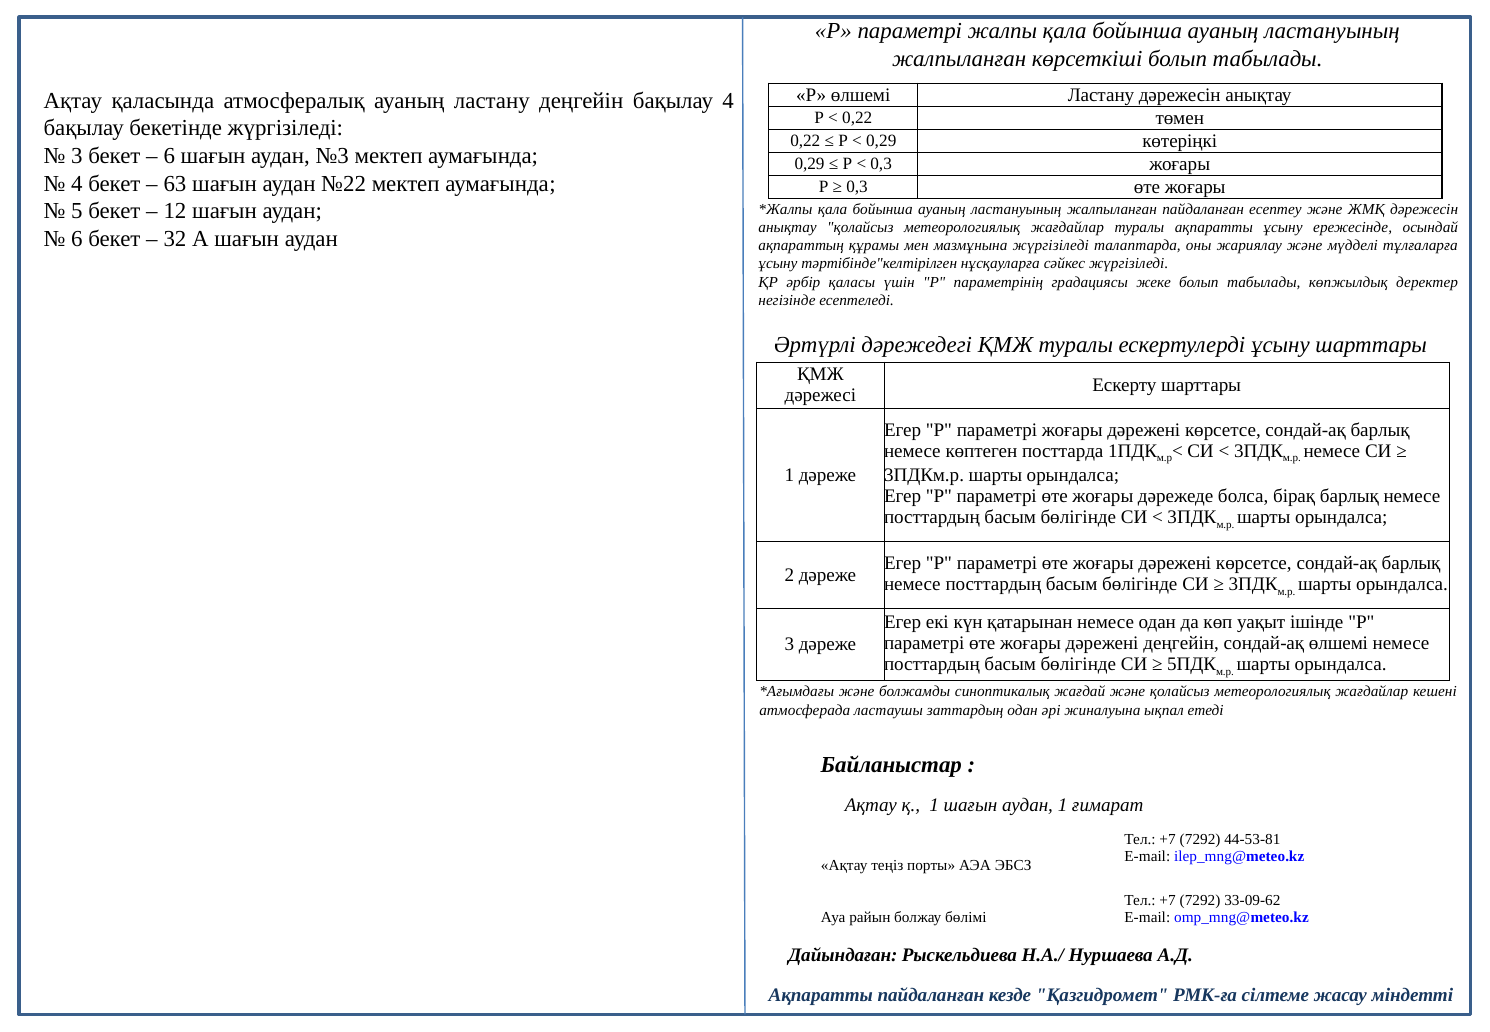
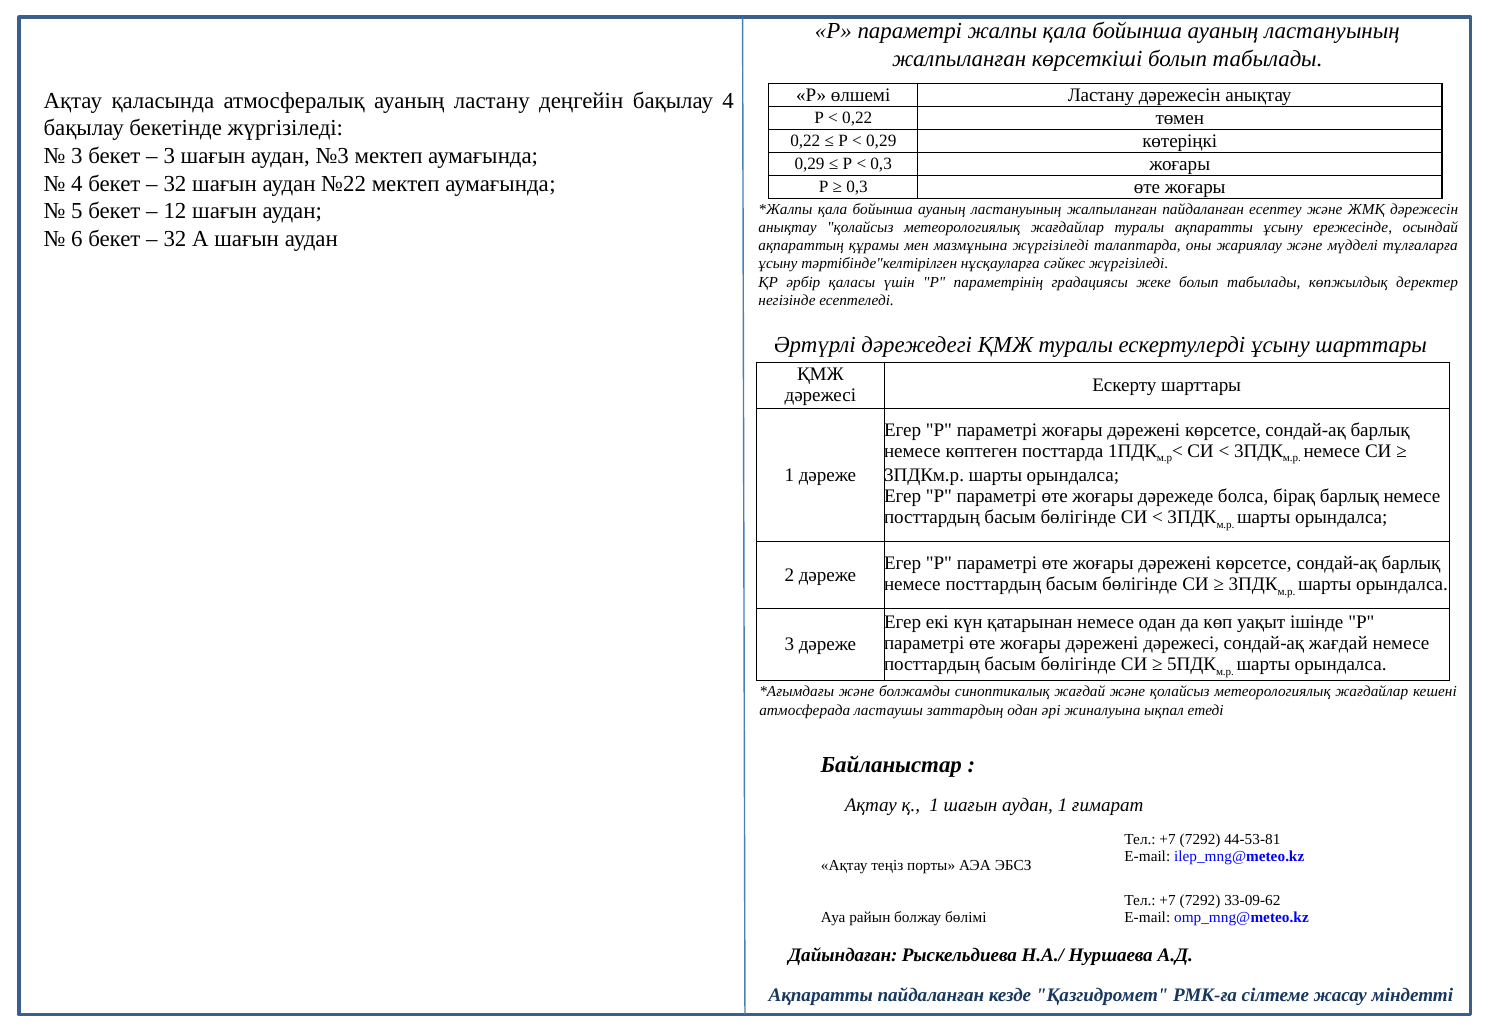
6: 6 -> 3 (169, 156)
63: 63 -> 32 (175, 183)
дәрежені деңгейін: деңгейін -> дәрежесі (1181, 643)
сондай-ақ өлшемі: өлшемі -> жағдай (1338, 643)
